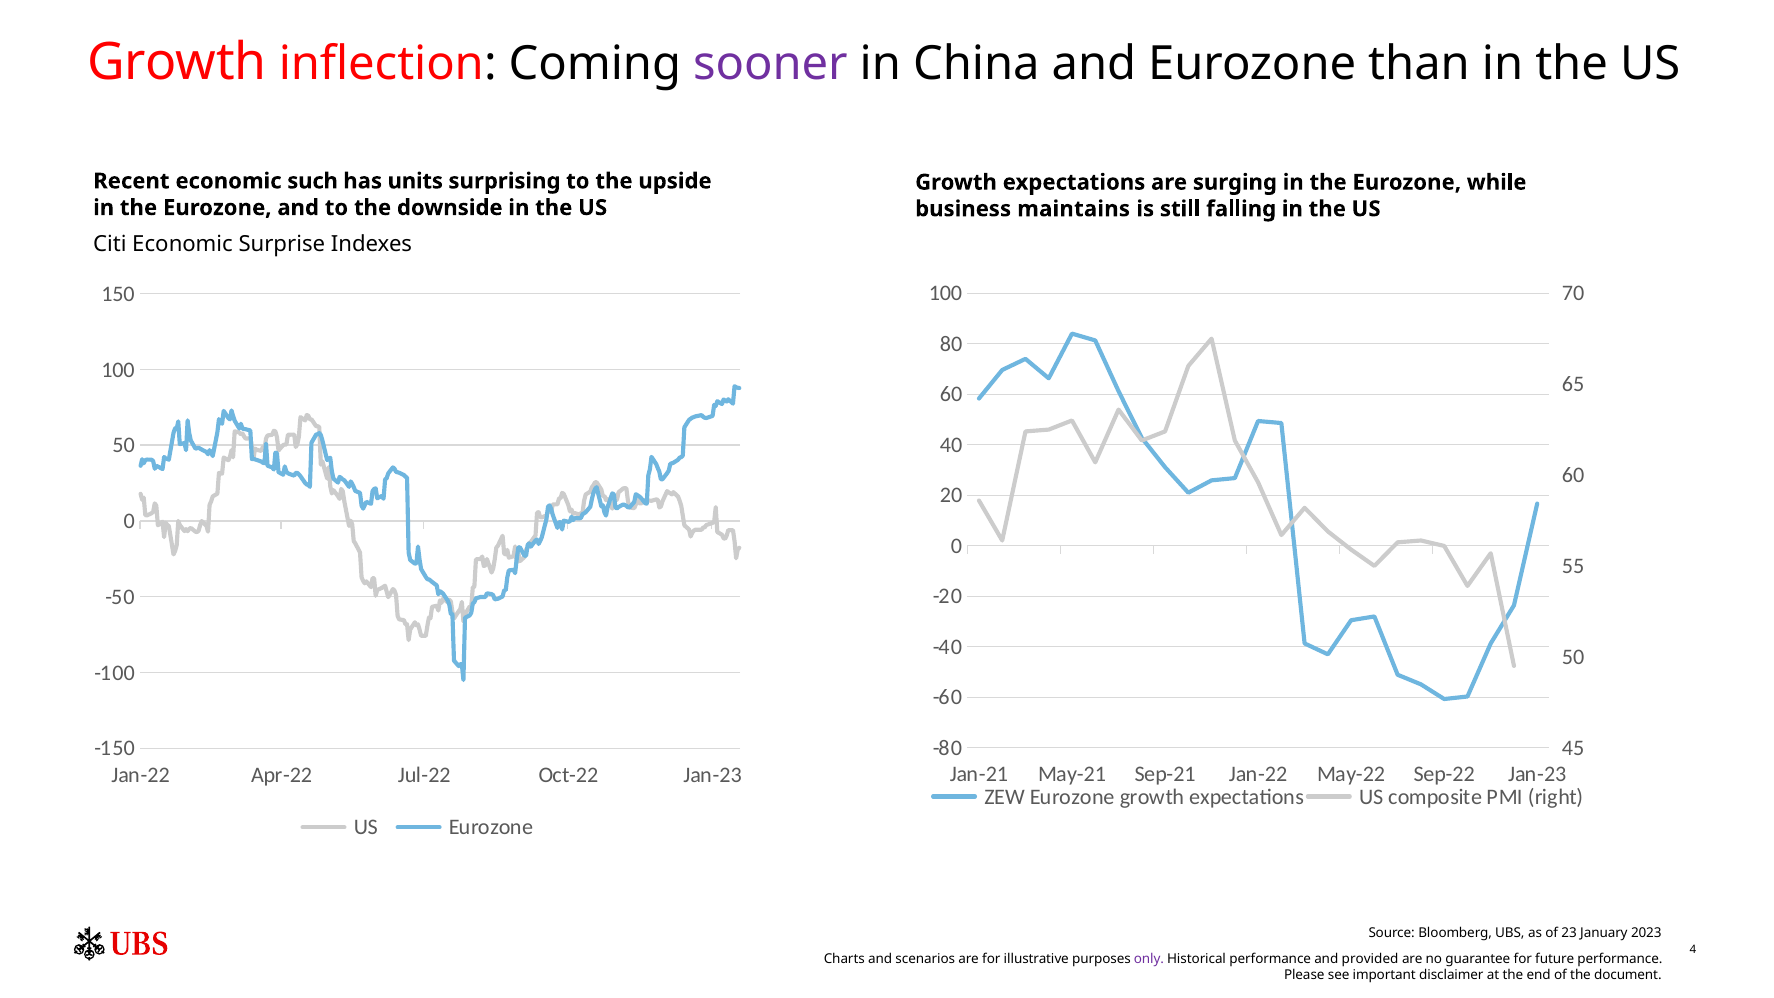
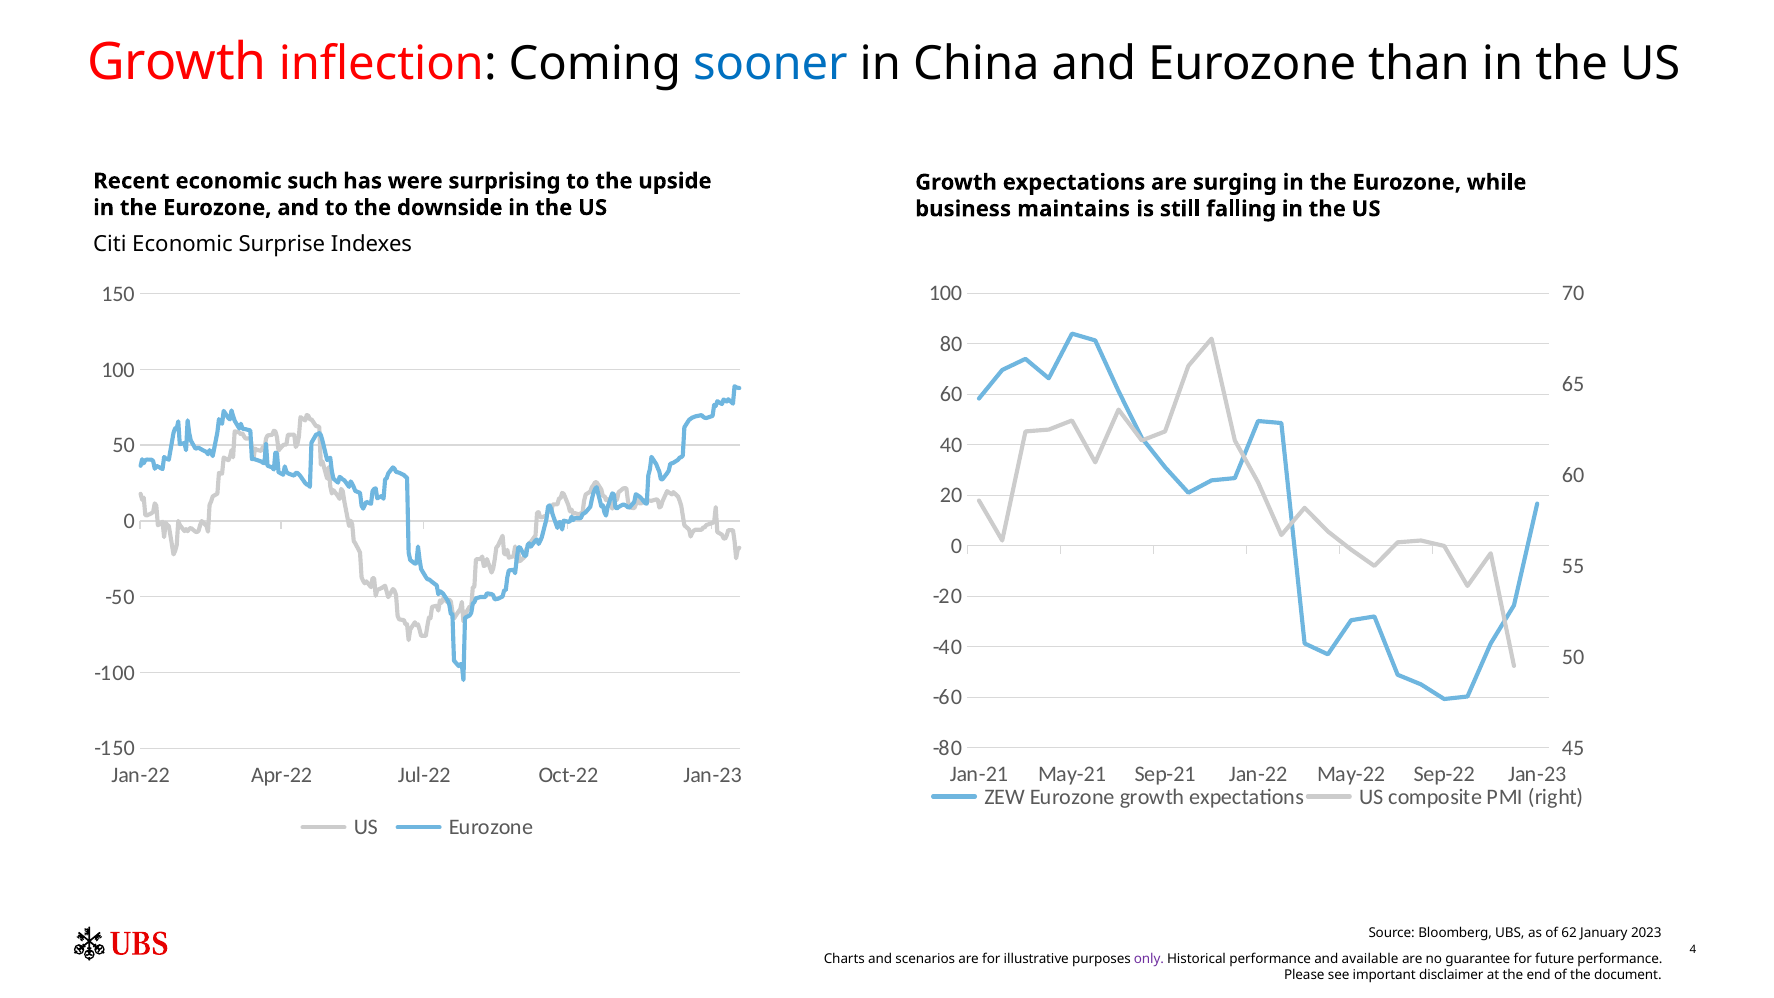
sooner colour: purple -> blue (770, 63)
units: units -> were (415, 181)
23: 23 -> 62 (1569, 933)
provided: provided -> available (1370, 959)
